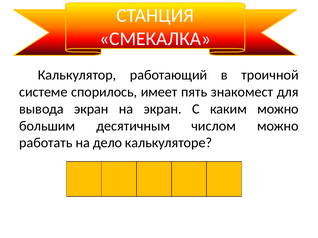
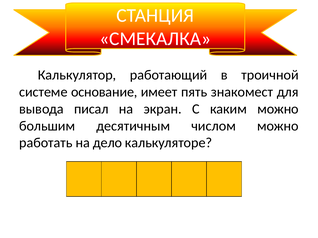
спорилось: спорилось -> основание (104, 92)
вывода экран: экран -> писал (91, 109)
